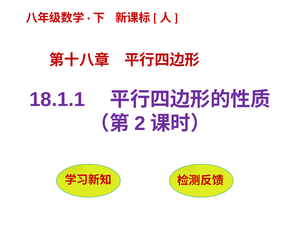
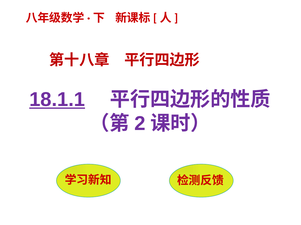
18.1.1 underline: none -> present (57, 100)
